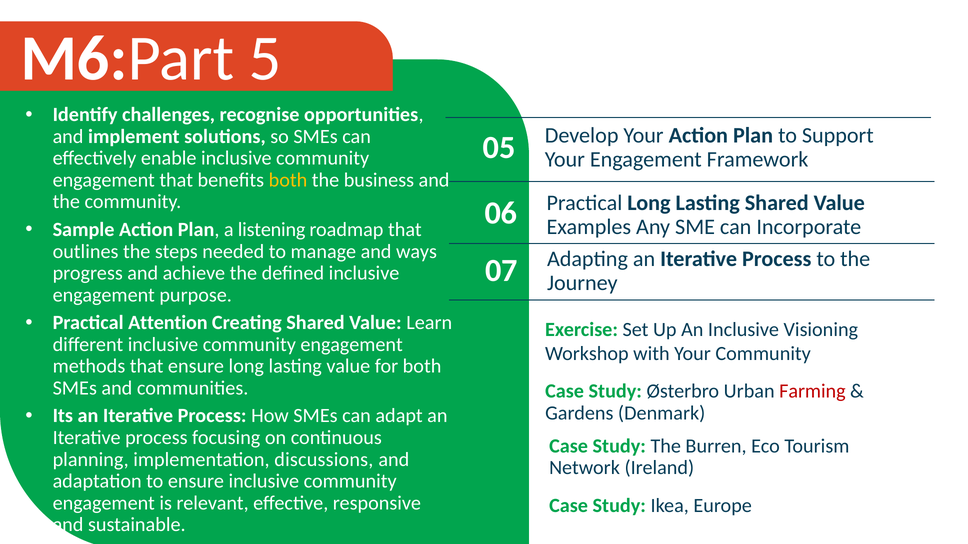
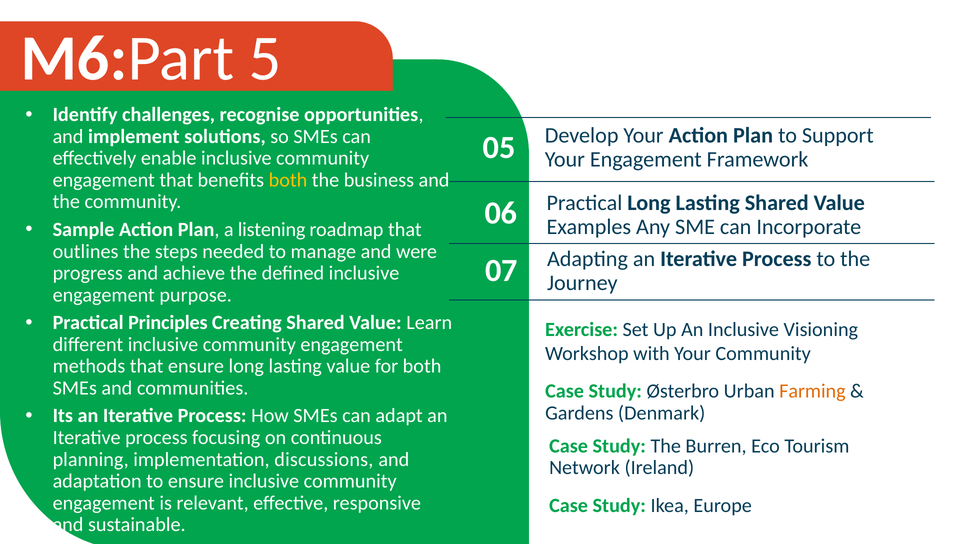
ways: ways -> were (417, 252)
Attention: Attention -> Principles (168, 323)
Farming colour: red -> orange (812, 392)
